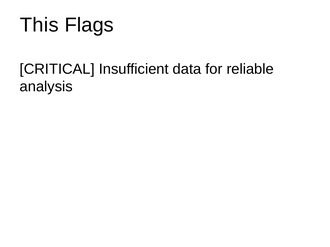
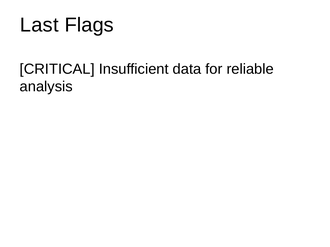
This: This -> Last (39, 25)
